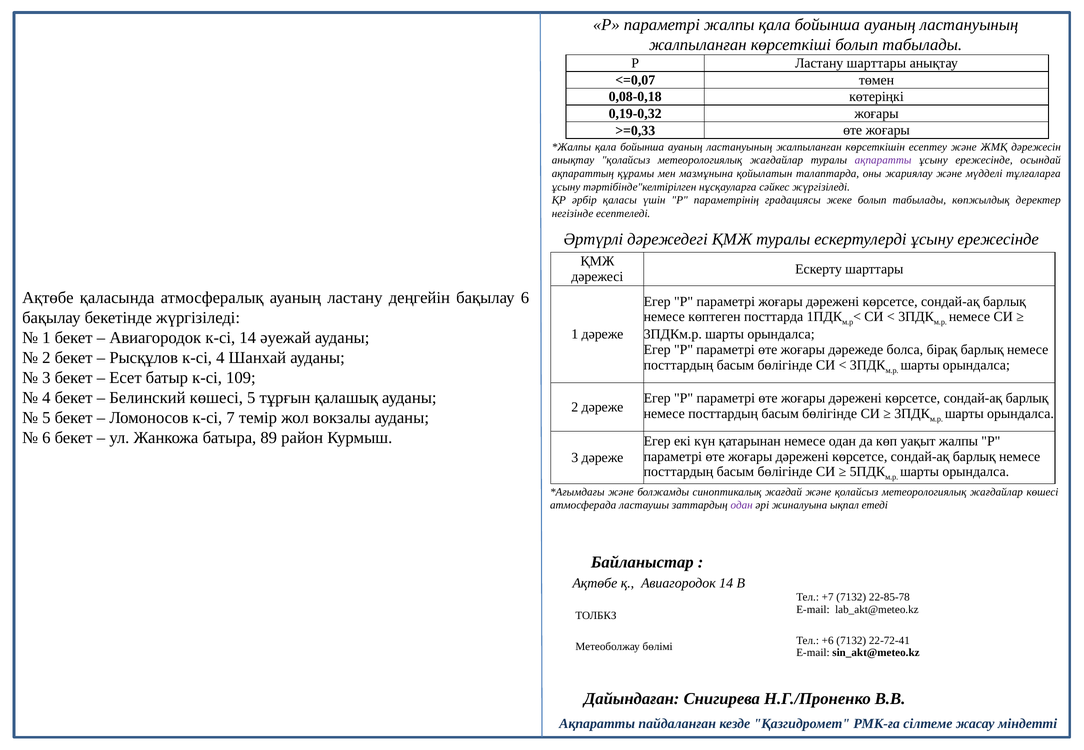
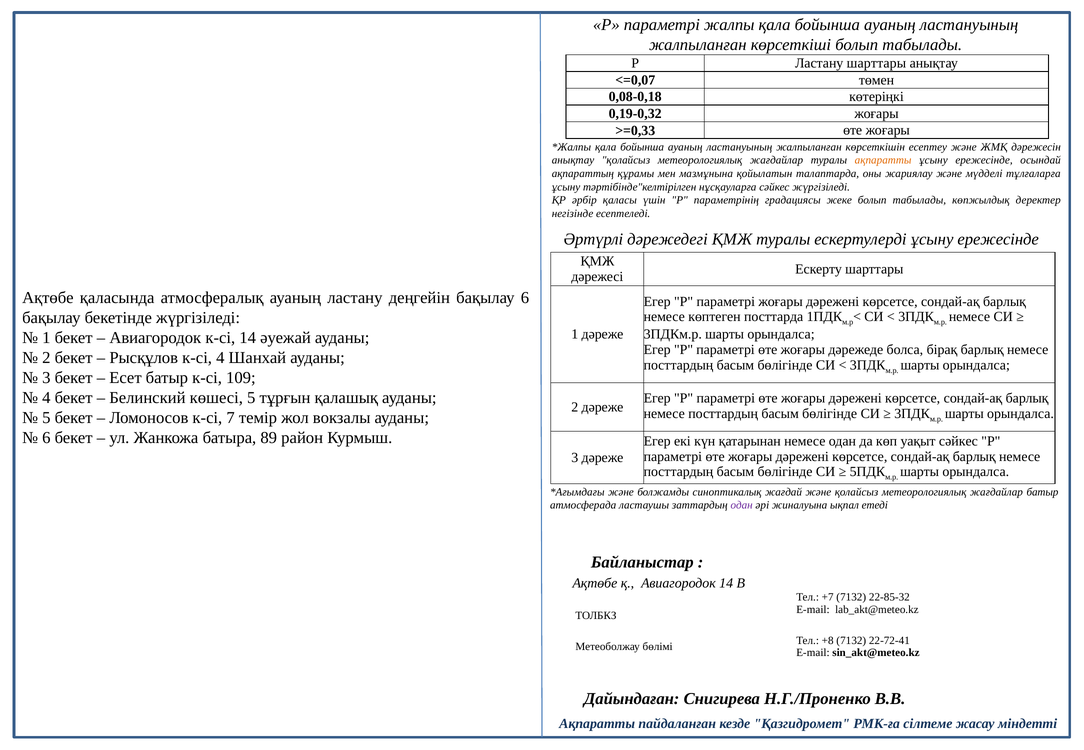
ақпаратты colour: purple -> orange (883, 160)
уақыт жалпы: жалпы -> сәйкес (958, 441)
жағдайлар көшесі: көшесі -> батыр (1042, 492)
22-85-78: 22-85-78 -> 22-85-32 (889, 597)
+6: +6 -> +8 (828, 641)
